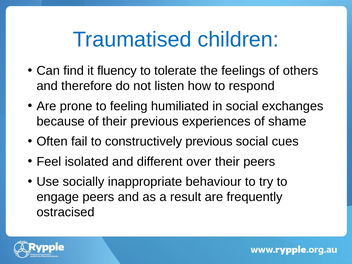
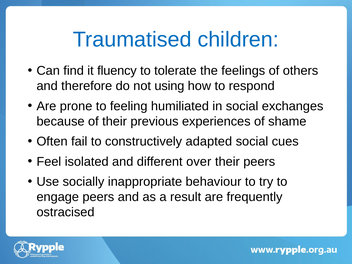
listen: listen -> using (169, 86)
constructively previous: previous -> adapted (209, 142)
